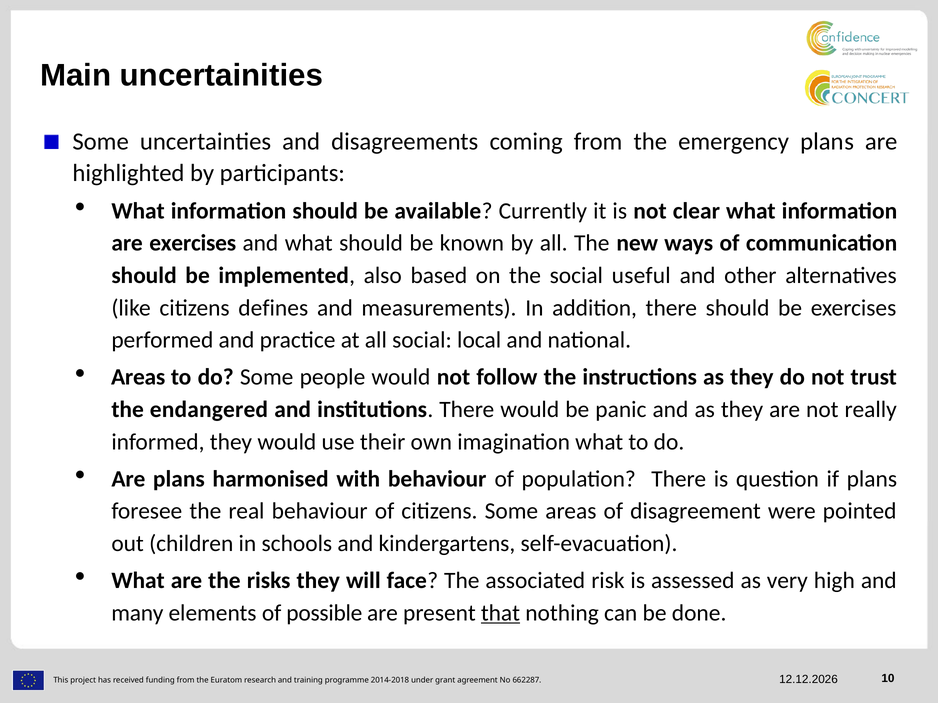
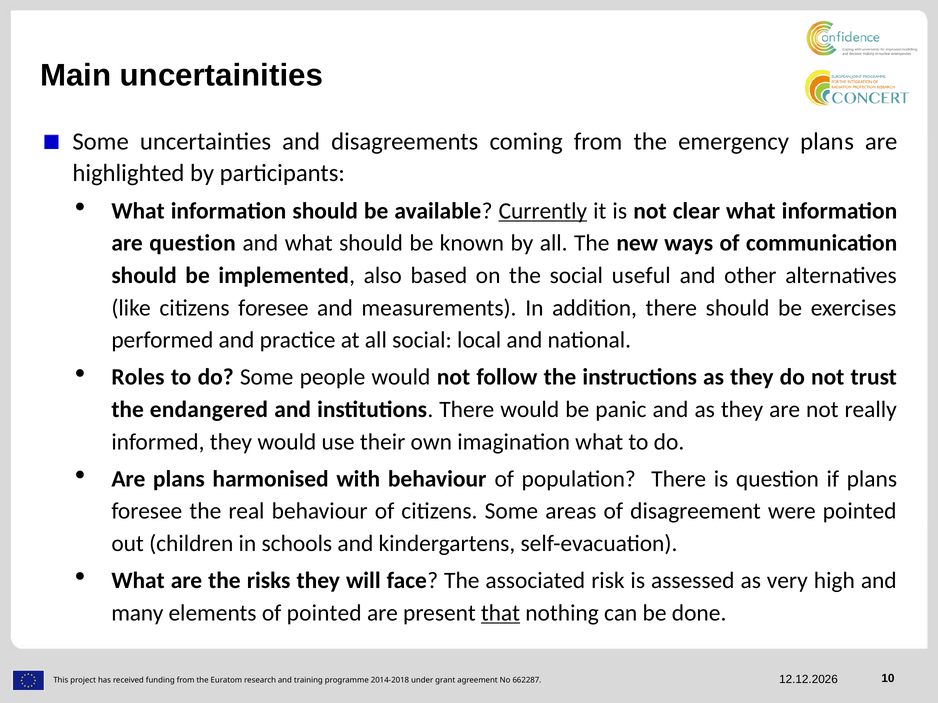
Currently underline: none -> present (543, 211)
are exercises: exercises -> question (192, 243)
citizens defines: defines -> foresee (273, 308)
Areas: Areas -> Roles (138, 378)
of possible: possible -> pointed (324, 613)
